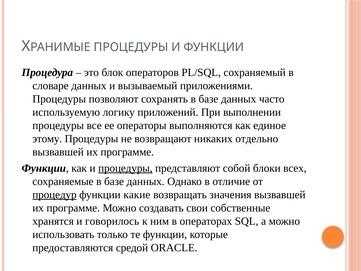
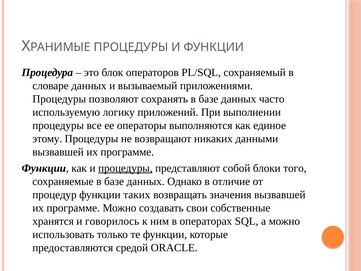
отдельно: отдельно -> данными (257, 139)
всех: всех -> того (295, 168)
процедур underline: present -> none (55, 194)
какие: какие -> таких (137, 194)
